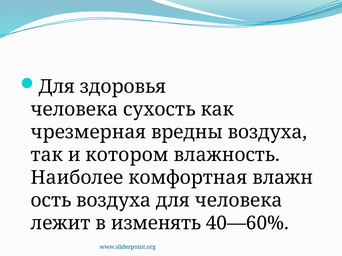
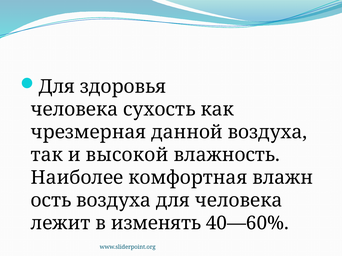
вредны: вредны -> данной (187, 132)
котором: котором -> высокой (127, 155)
